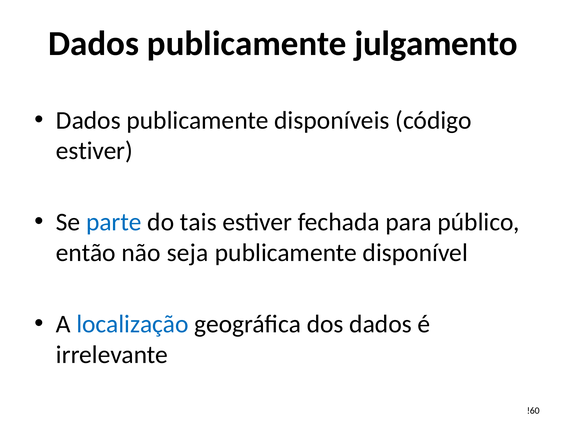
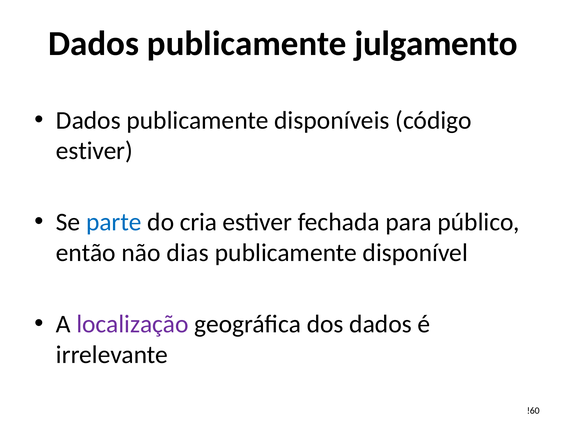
tais: tais -> cria (198, 222)
seja: seja -> dias (188, 253)
localização colour: blue -> purple (132, 325)
